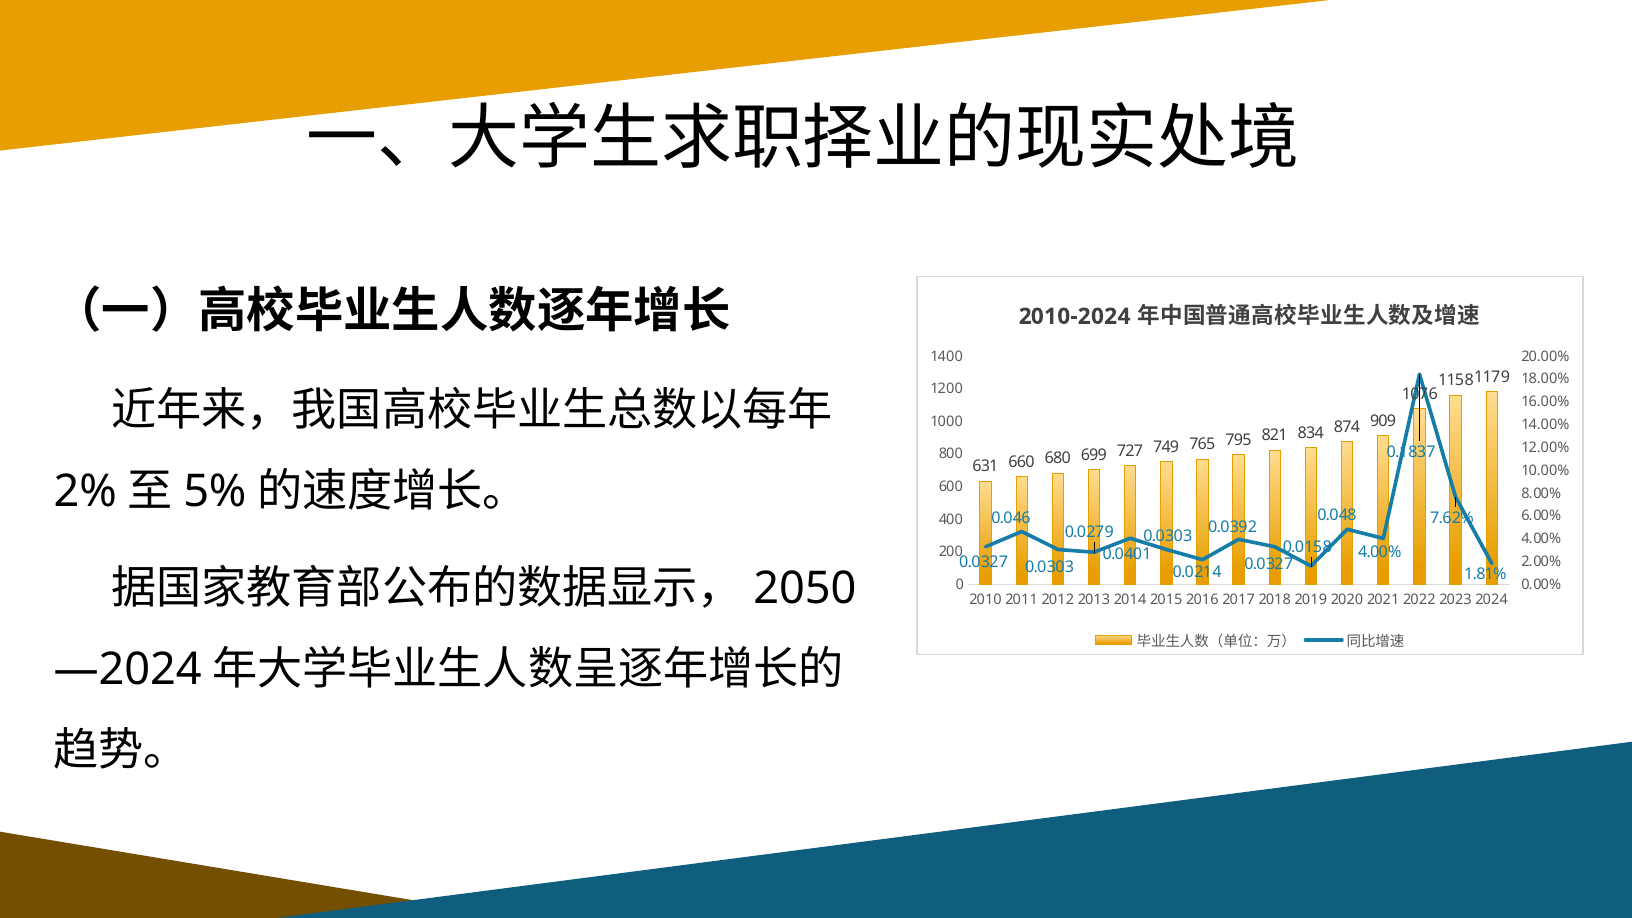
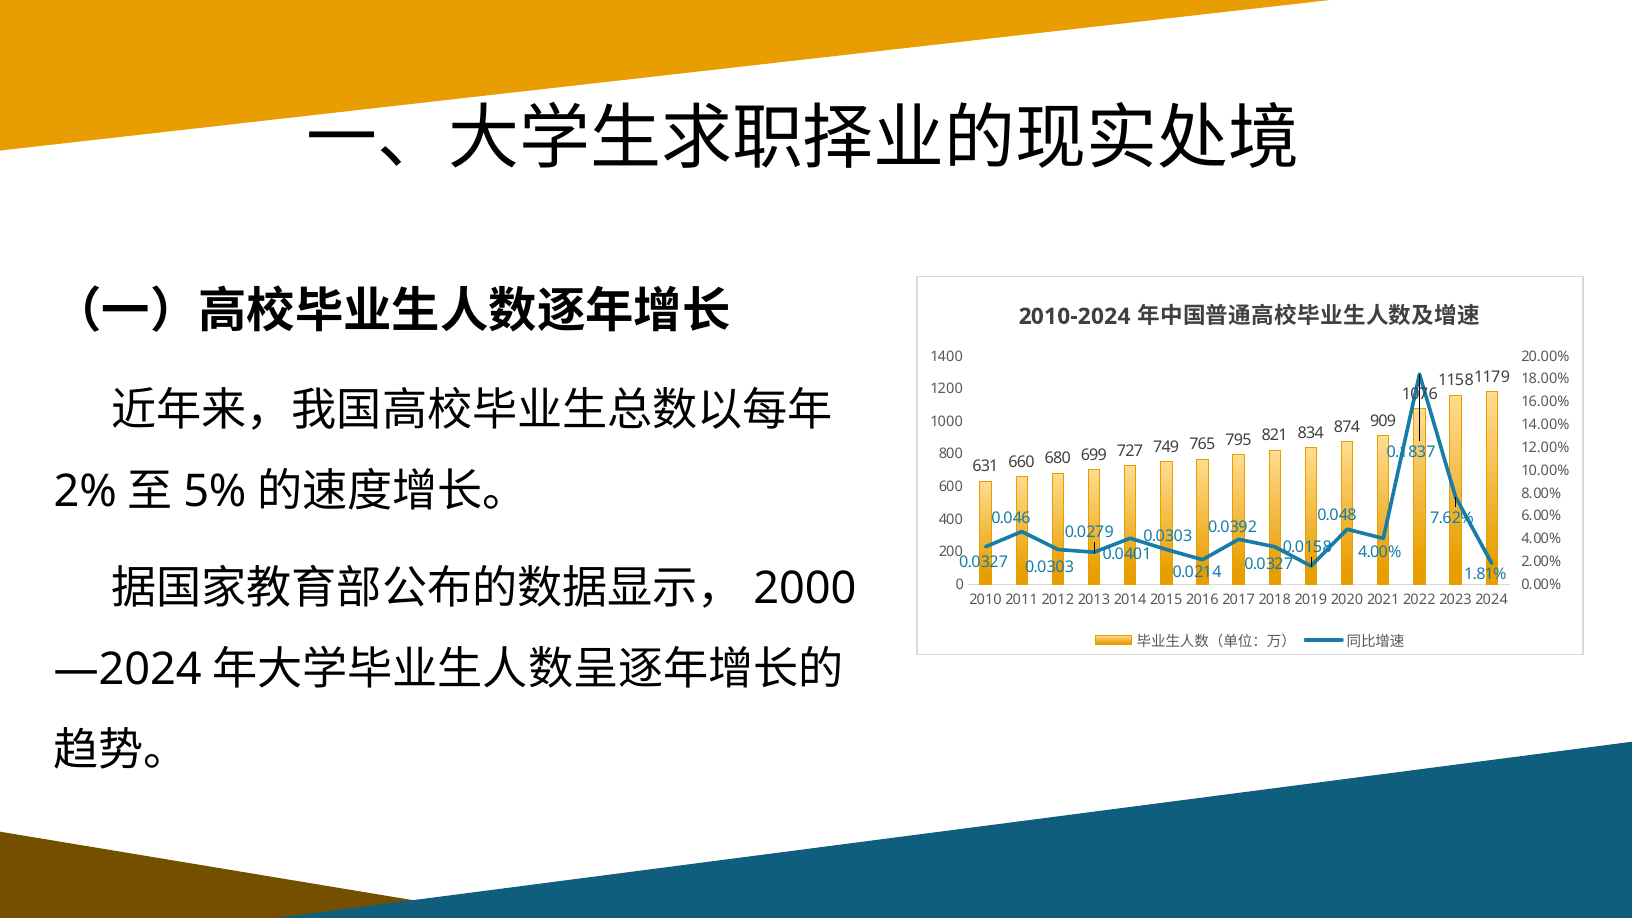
2050: 2050 -> 2000 (805, 589)
